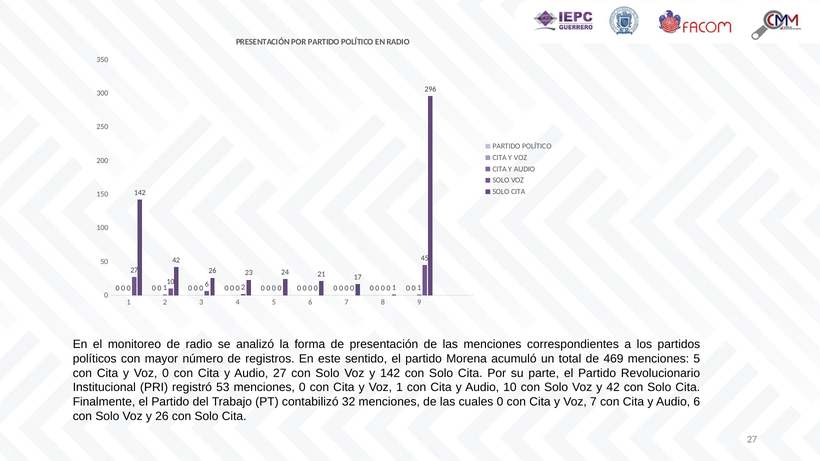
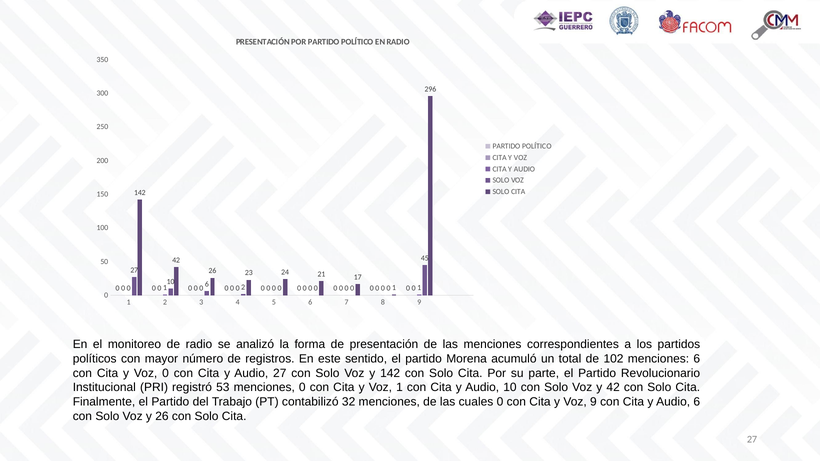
469: 469 -> 102 (613, 359)
menciones 5: 5 -> 6 (697, 359)
Voz 7: 7 -> 9 (593, 402)
